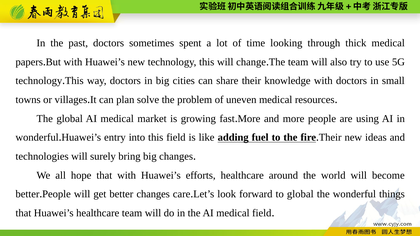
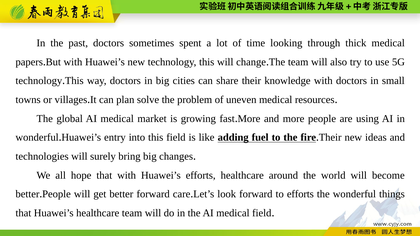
better changes: changes -> forward (153, 194)
to global: global -> efforts (300, 194)
